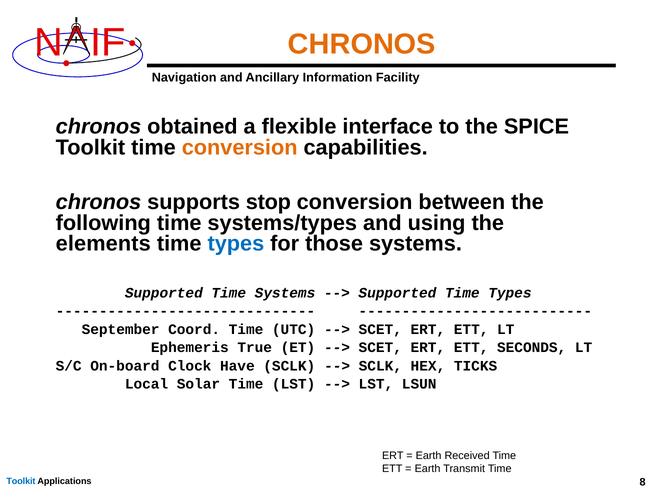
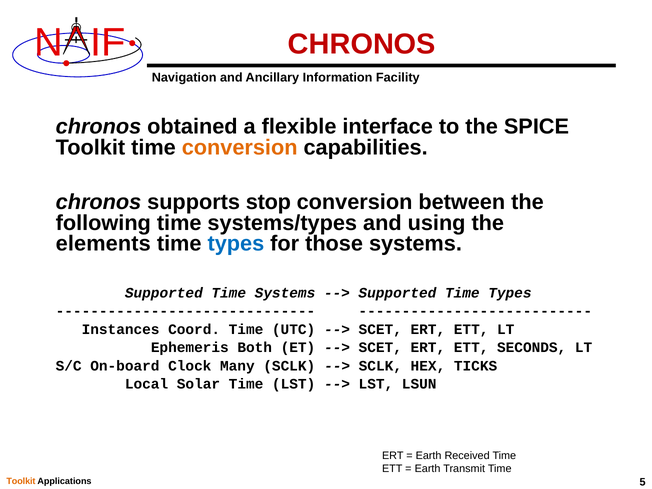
CHRONOS colour: orange -> red (362, 44)
September: September -> Instances (121, 330)
True: True -> Both (255, 348)
Have: Have -> Many (237, 366)
Toolkit colour: blue -> orange (21, 481)
8: 8 -> 5 (643, 483)
